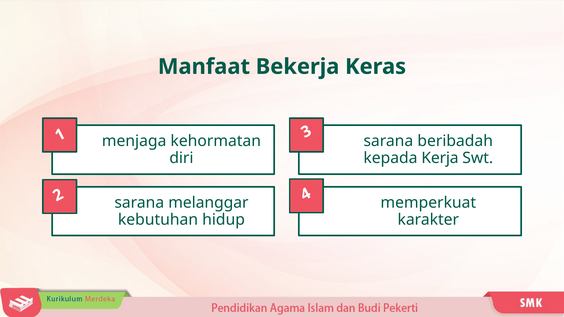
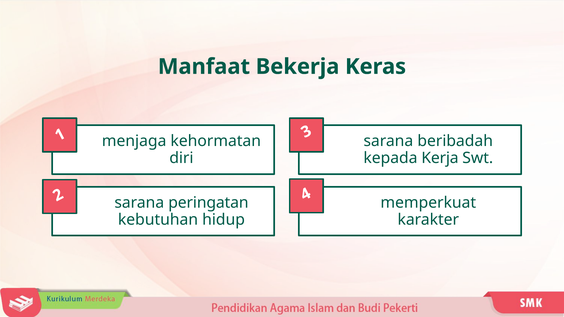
melanggar: melanggar -> peringatan (208, 203)
